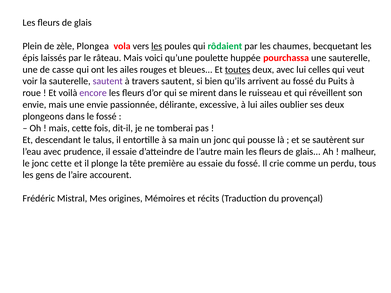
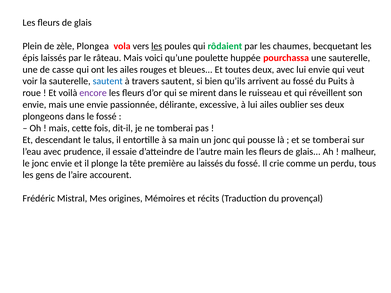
toutes underline: present -> none (238, 70)
lui celles: celles -> envie (319, 70)
sautent colour: purple -> blue (108, 81)
se sautèrent: sautèrent -> tomberai (331, 140)
jonc cette: cette -> envie (61, 163)
au essaie: essaie -> laissés (211, 163)
